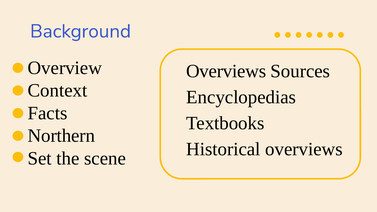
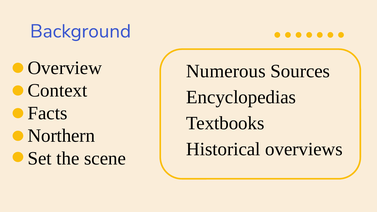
Overviews: Overviews -> Numerous (226, 71)
